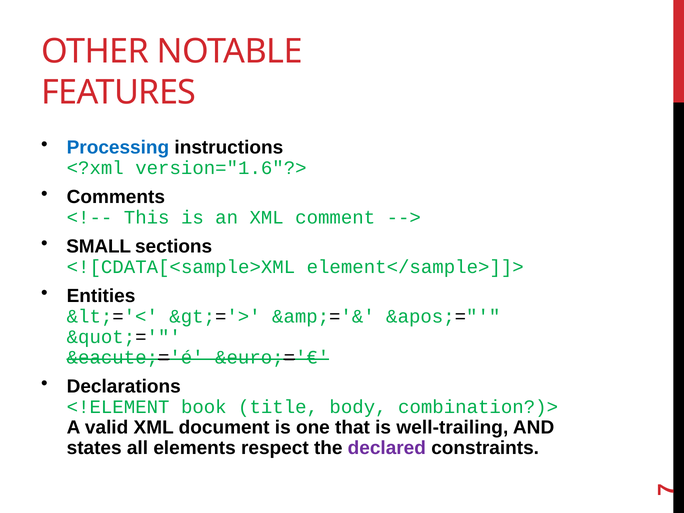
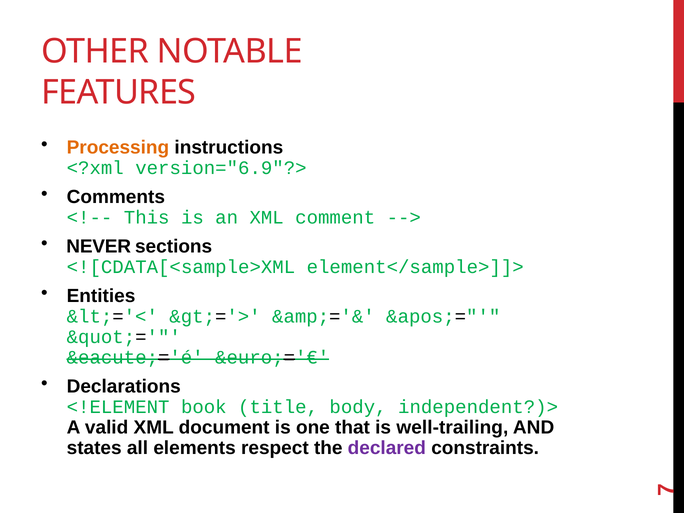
Processing colour: blue -> orange (118, 147)
version="1.6"?>: version="1.6"?> -> version="6.9"?> (221, 168)
SMALL: SMALL -> NEVER (99, 246)
combination?)>: combination?)> -> independent?)> (478, 407)
